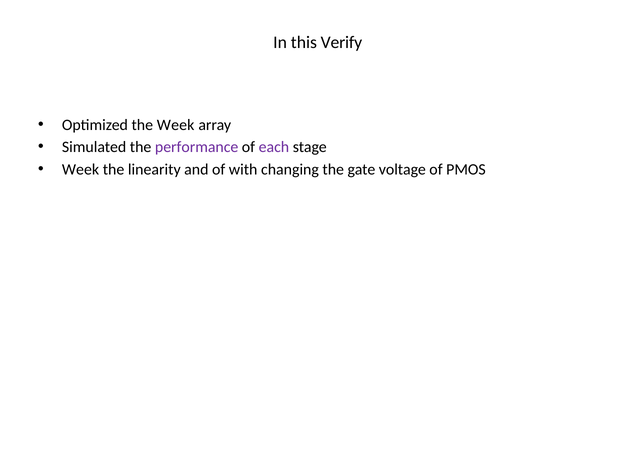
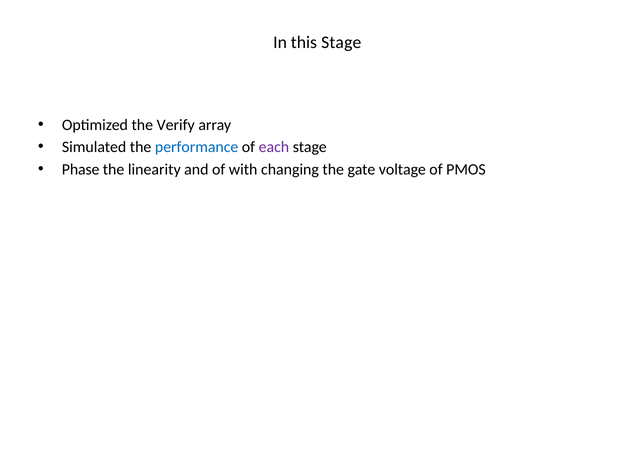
this Verify: Verify -> Stage (341, 43)
the Week: Week -> Verify (176, 125)
performance colour: purple -> blue (197, 147)
Week: Week -> Phase (81, 169)
